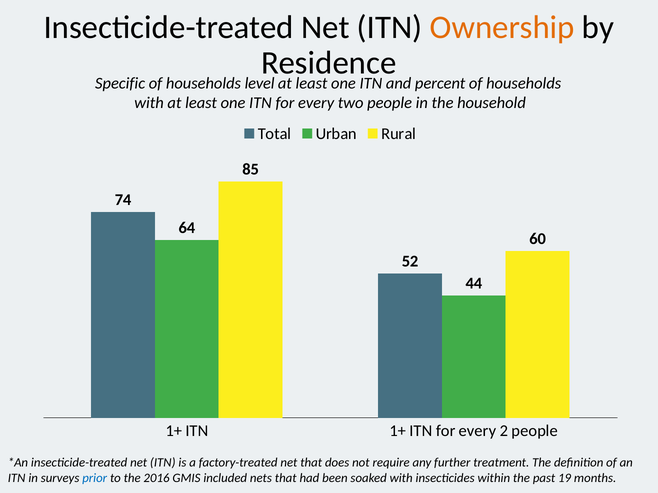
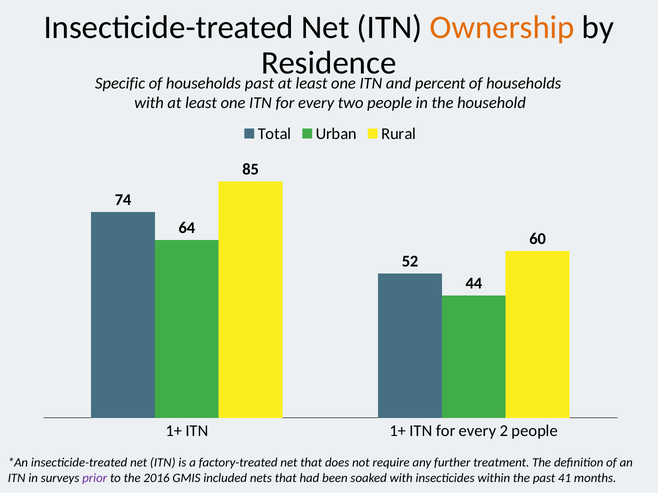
households level: level -> past (259, 83)
prior colour: blue -> purple (95, 479)
19: 19 -> 41 (565, 479)
